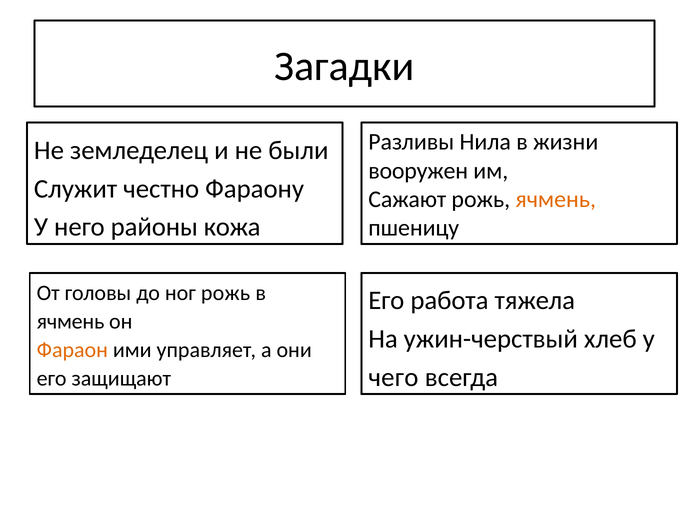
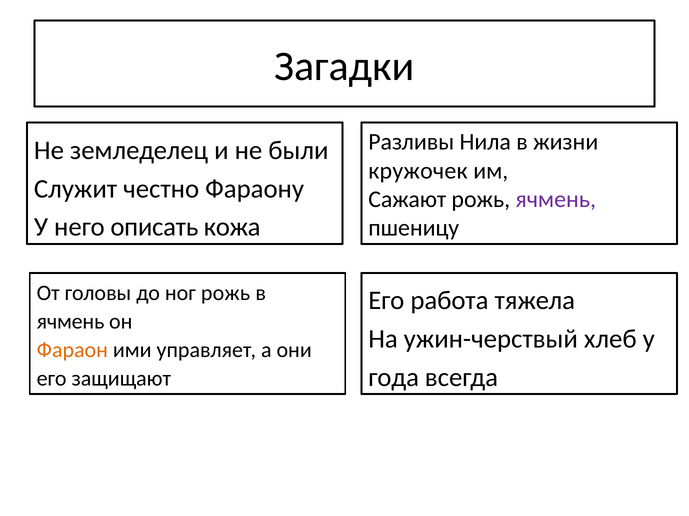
вооружен: вооружен -> кружочек (418, 171)
ячмень colour: orange -> purple (556, 200)
районы: районы -> описать (154, 227)
чего: чего -> года (394, 378)
